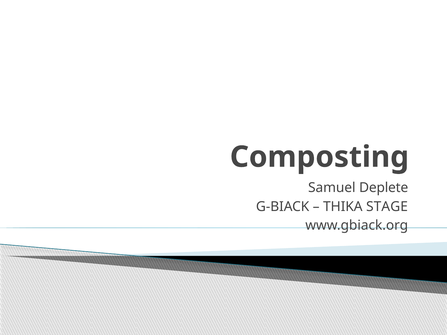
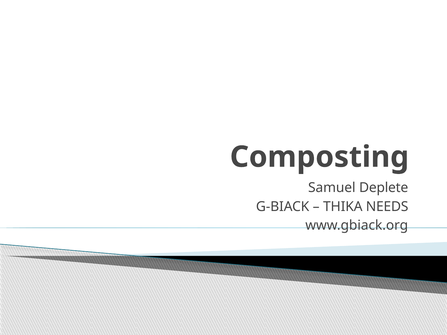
STAGE: STAGE -> NEEDS (387, 207)
